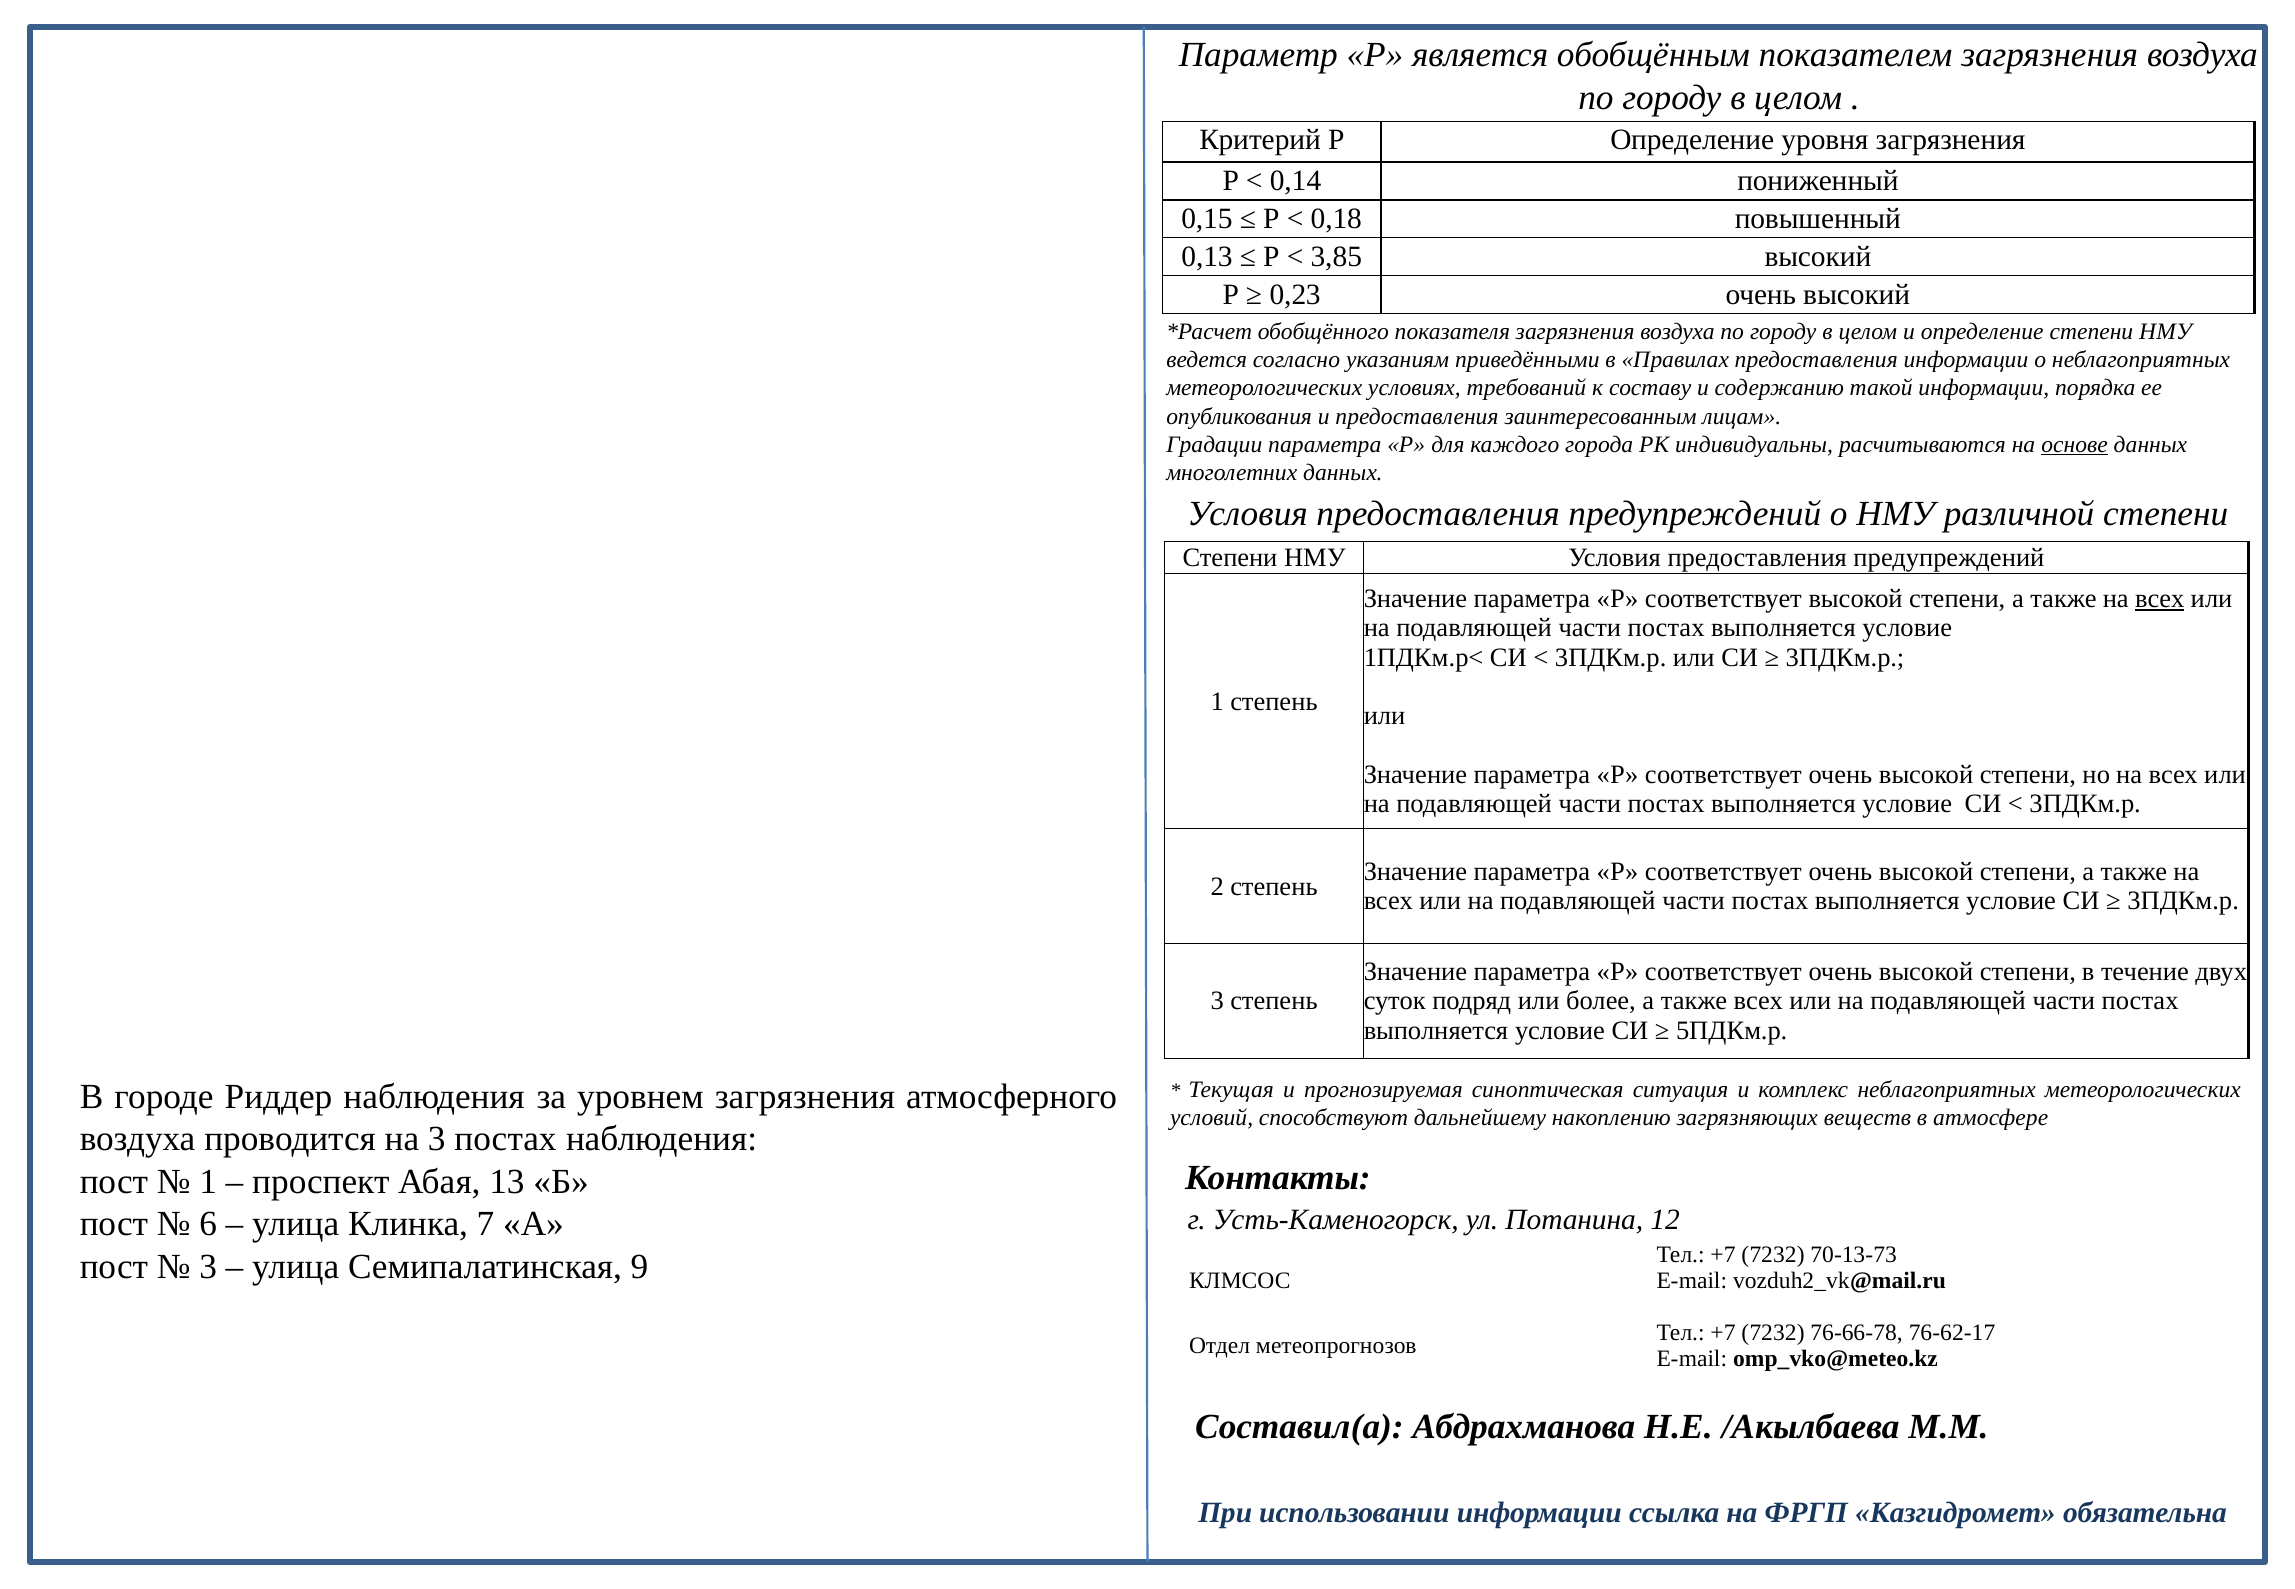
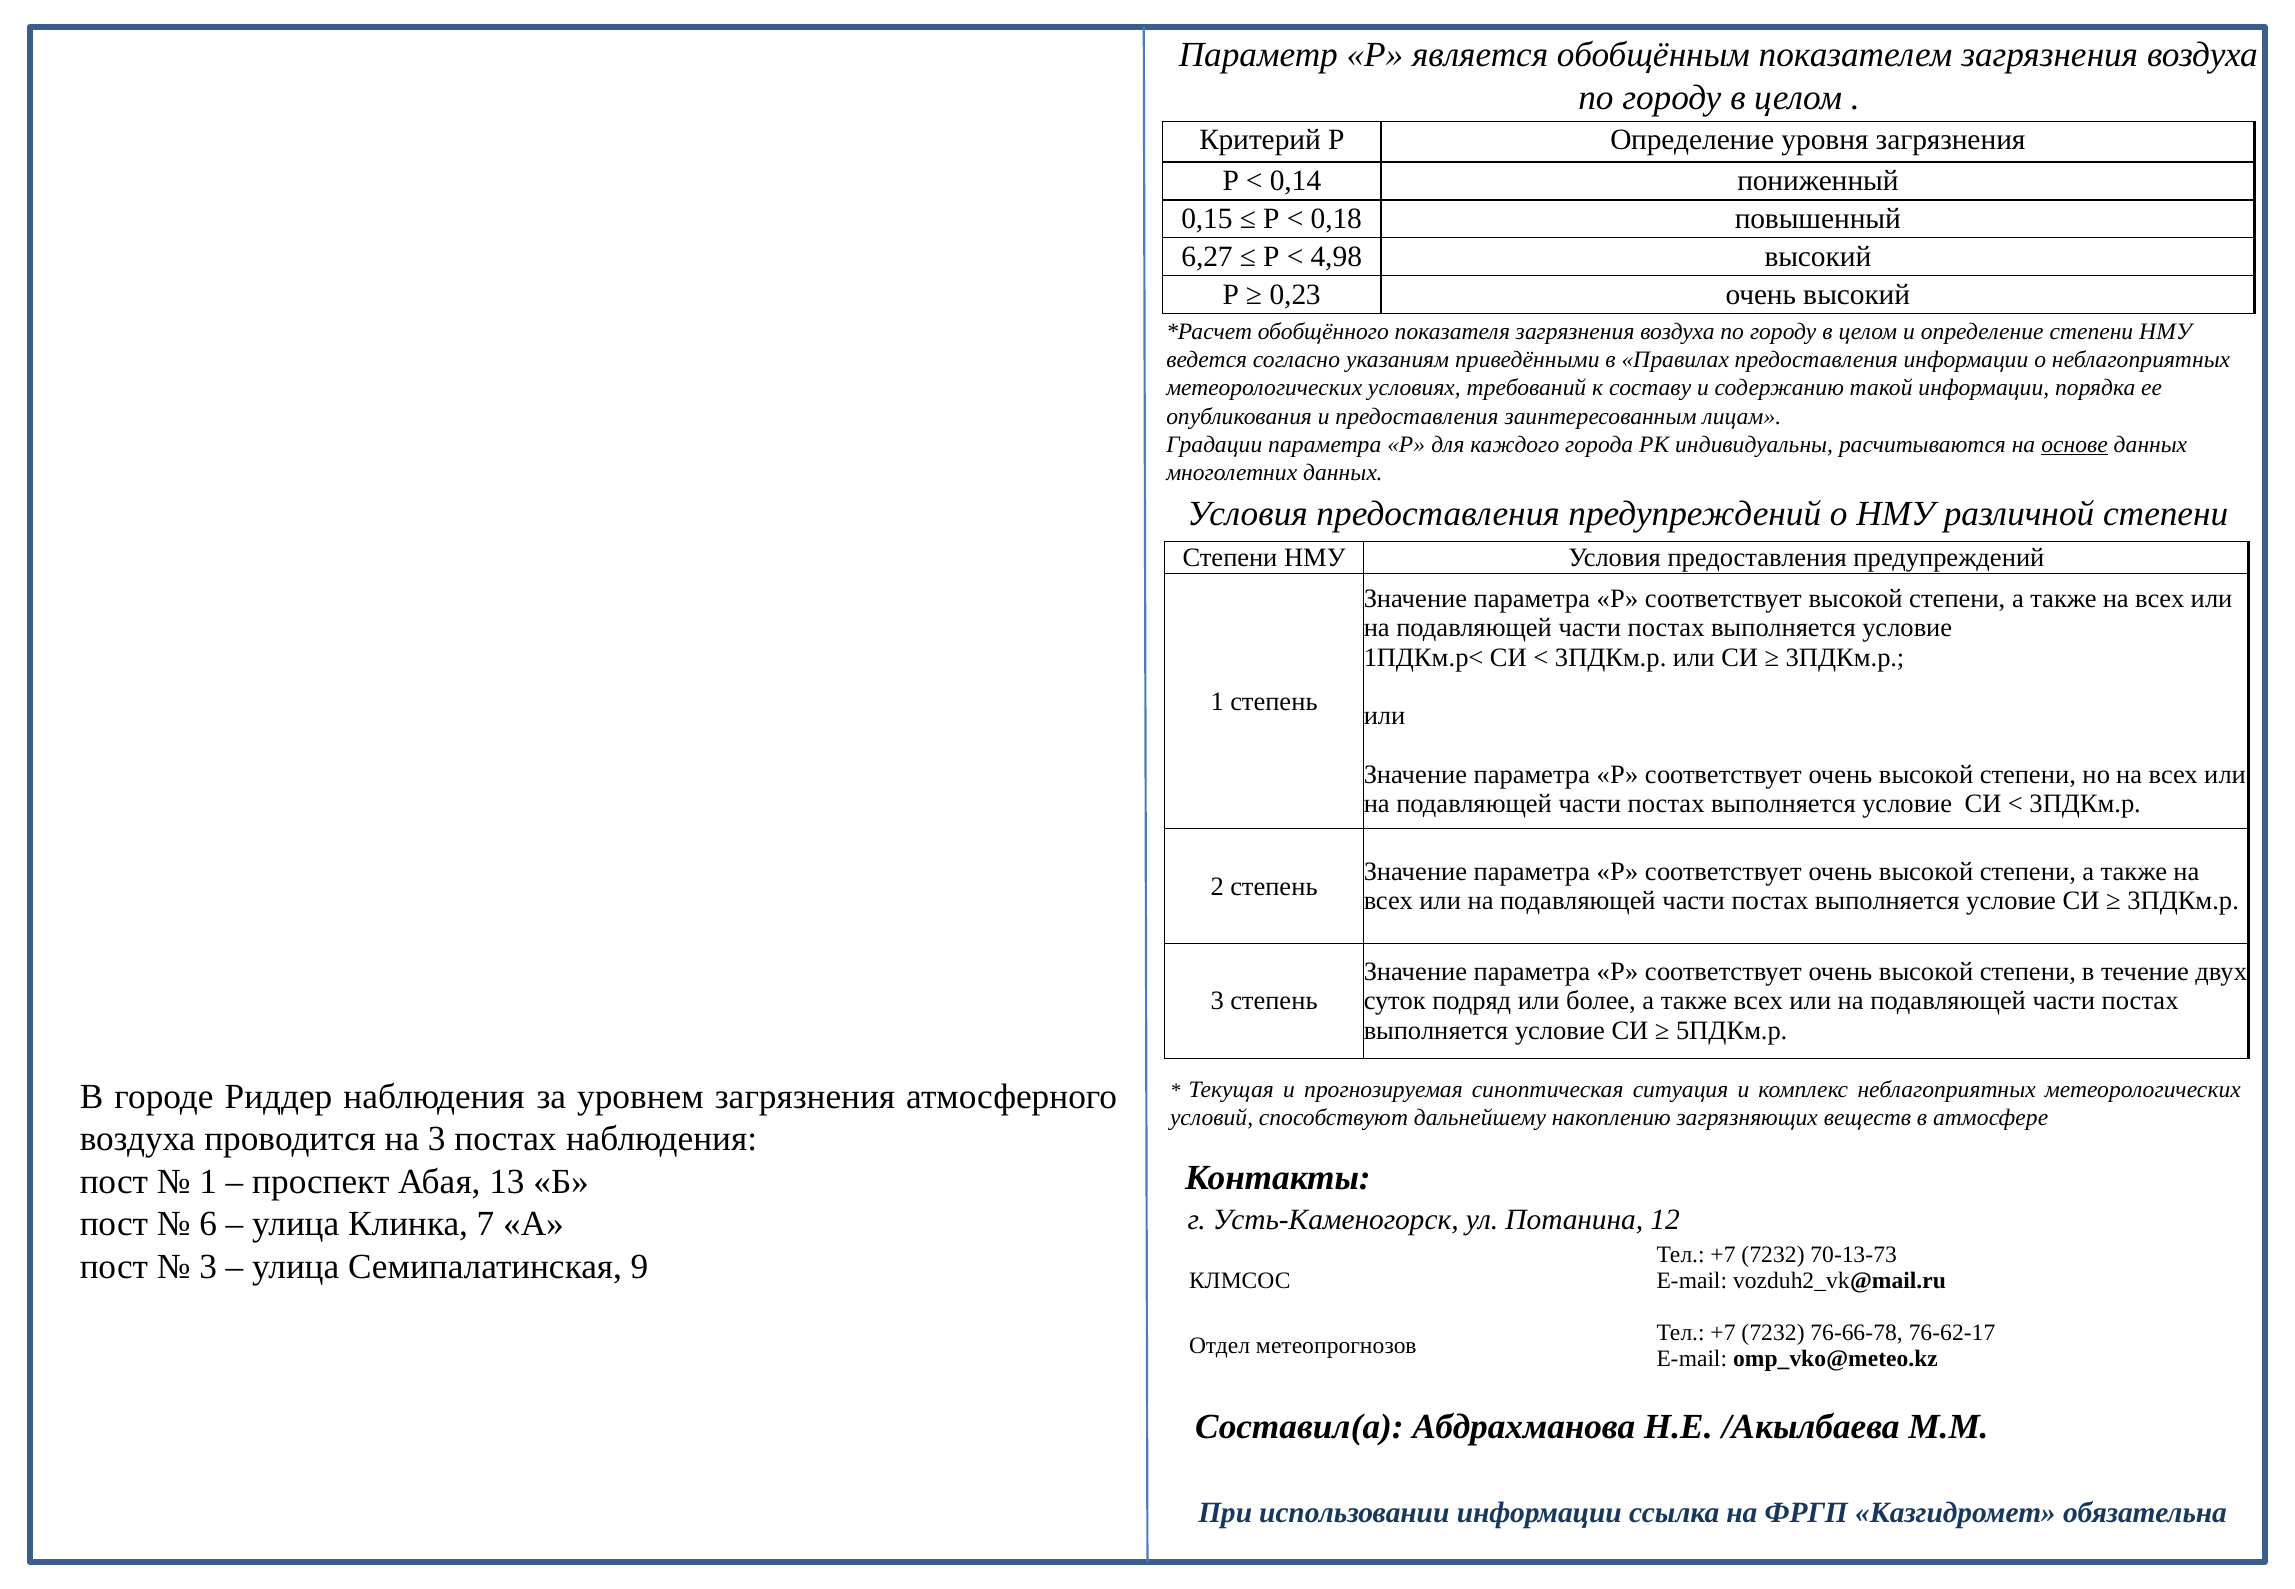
0,13: 0,13 -> 6,27 (1207, 256)
3,85: 3,85 -> 4,98 (1336, 256)
всех underline: present -> none (2160, 599)
